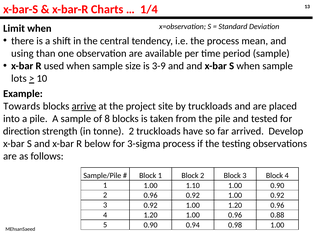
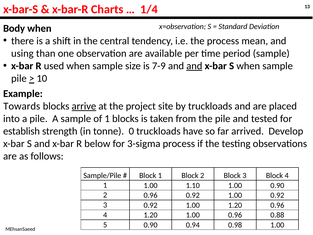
Limit: Limit -> Body (14, 28)
3-9: 3-9 -> 7-9 (159, 66)
and underline: none -> present (194, 66)
lots: lots -> pile (19, 78)
of 8: 8 -> 1 (107, 119)
direction: direction -> establish (22, 131)
tonne 2: 2 -> 0 (131, 131)
